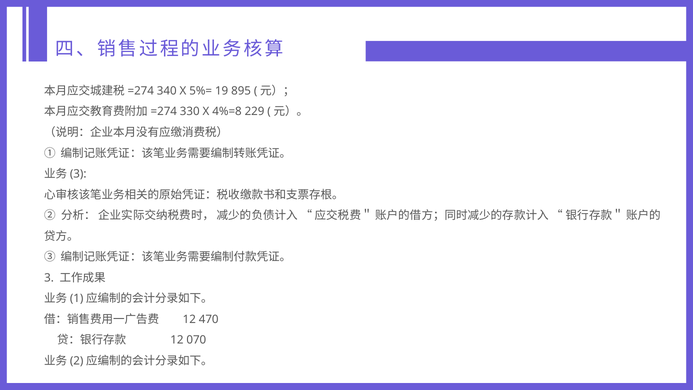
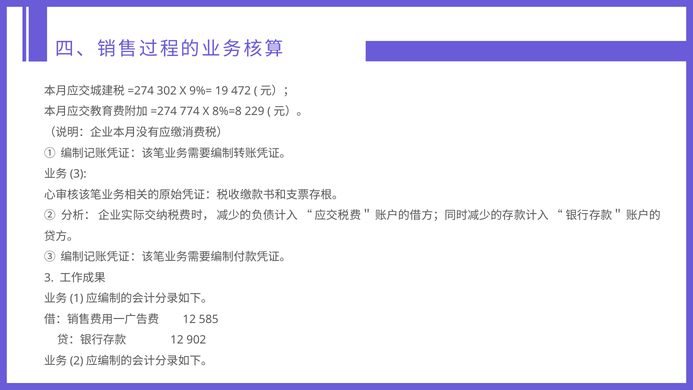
340: 340 -> 302 (167, 91)
5%=: 5%= -> 9%= (201, 91)
895: 895 -> 472 (241, 91)
330: 330 -> 774 (190, 112)
4%=8: 4%=8 -> 8%=8 (227, 112)
470: 470 -> 585 (209, 319)
070: 070 -> 902 (196, 340)
